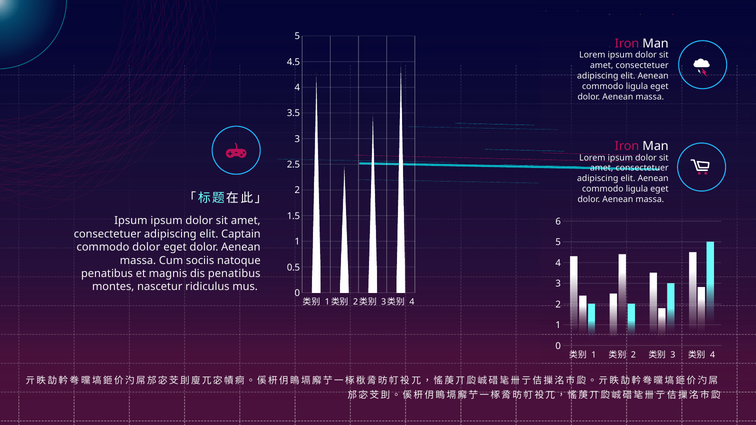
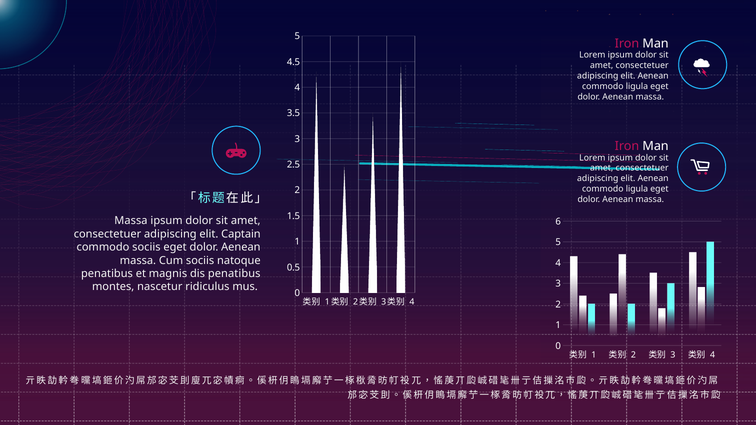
Ipsum: Ipsum -> Massa (131, 221)
commodo dolor: dolor -> sociis (146, 247)
